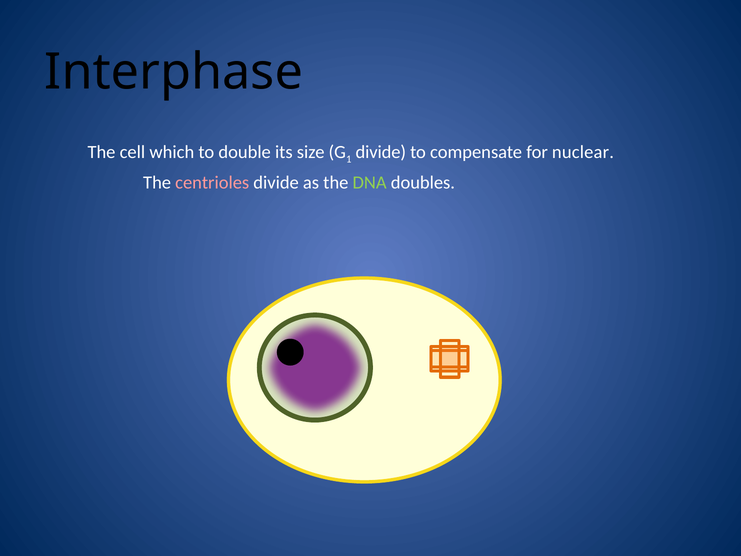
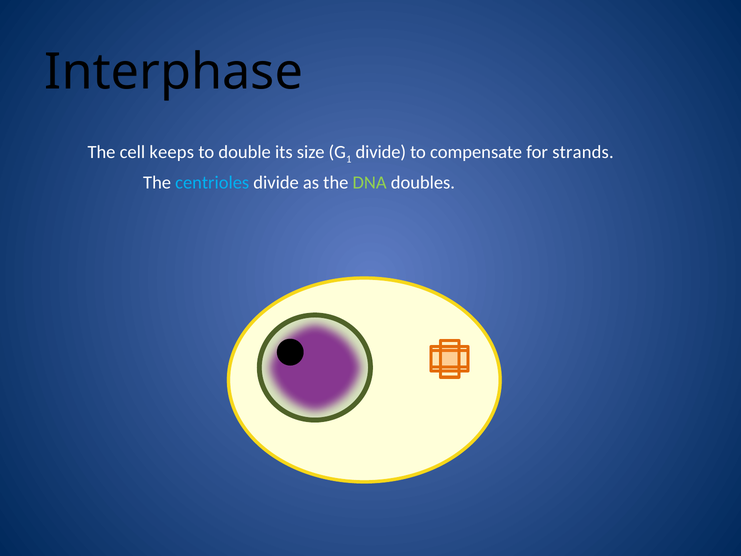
which: which -> keeps (172, 152)
nuclear: nuclear -> strands (583, 152)
centrioles colour: pink -> light blue (212, 183)
